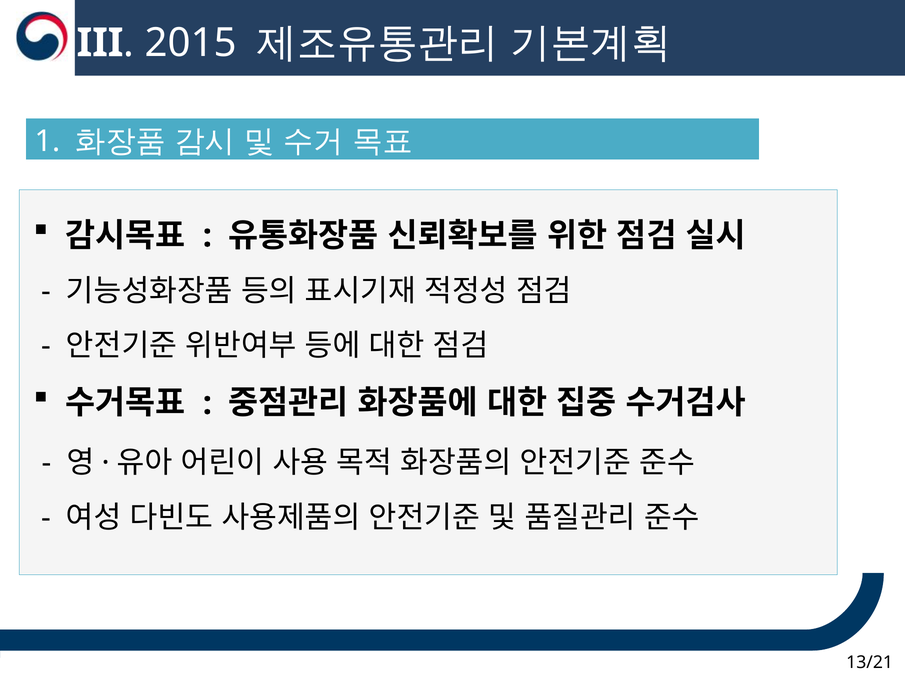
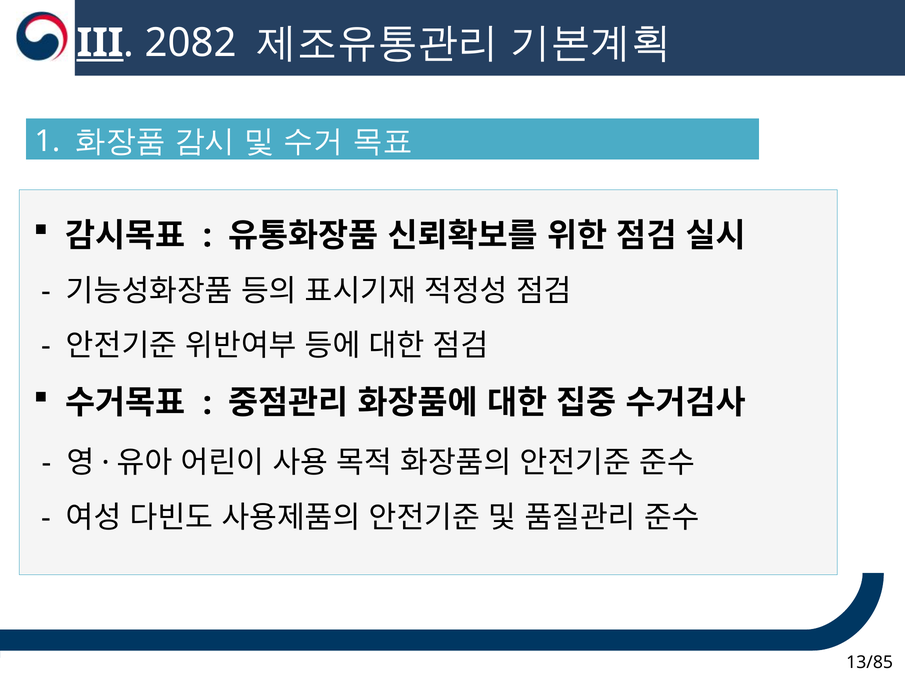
III underline: none -> present (100, 43)
2015: 2015 -> 2082 (191, 43)
13/21: 13/21 -> 13/85 (870, 662)
